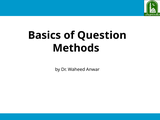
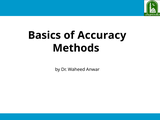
Question: Question -> Accuracy (102, 35)
